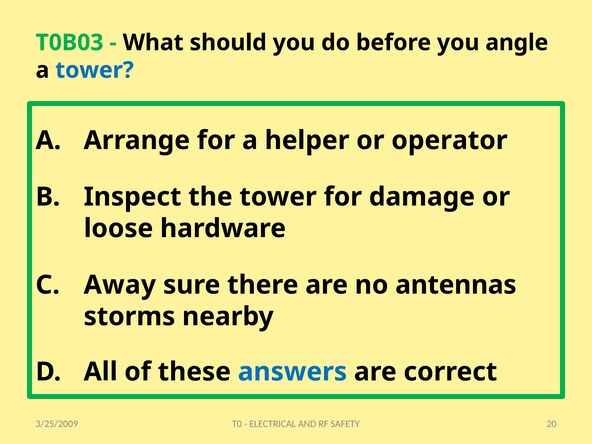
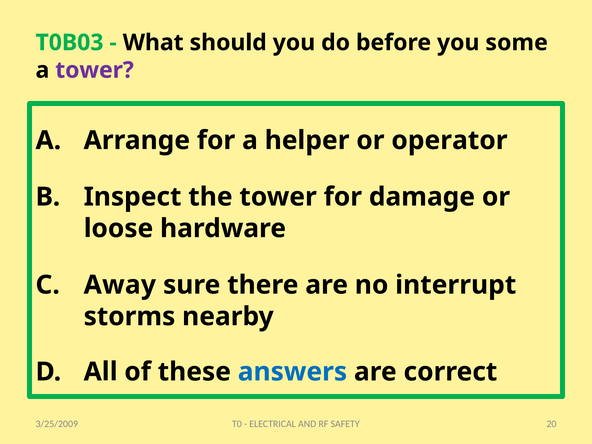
angle: angle -> some (517, 43)
tower colour: blue -> purple (95, 70)
antennas: antennas -> interrupt (456, 285)
